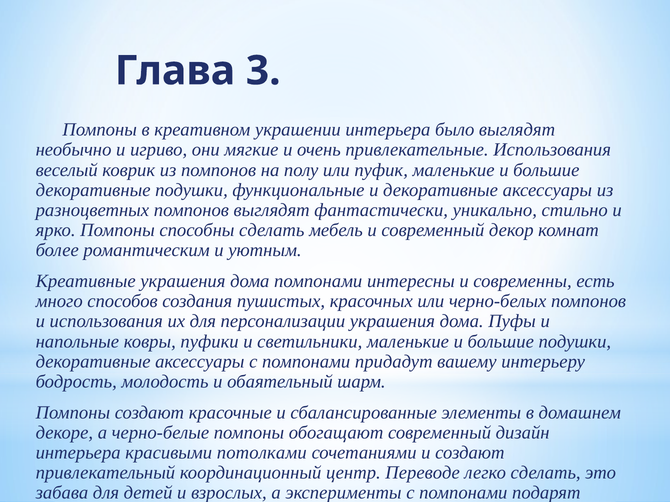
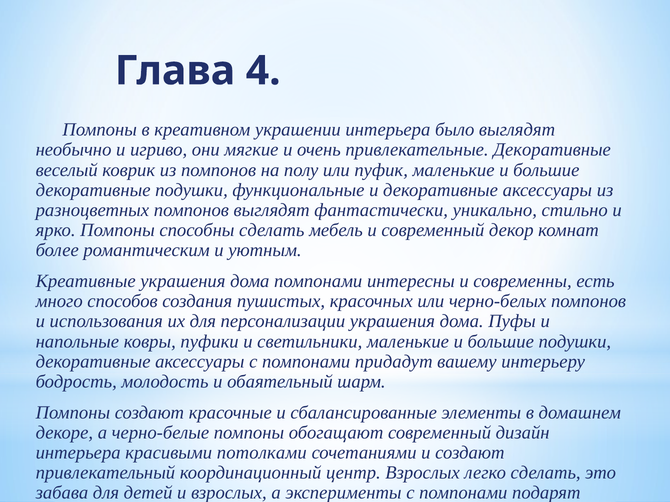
3: 3 -> 4 (263, 71)
привлекательные Использования: Использования -> Декоративные (552, 150)
центр Переводе: Переводе -> Взрослых (423, 473)
